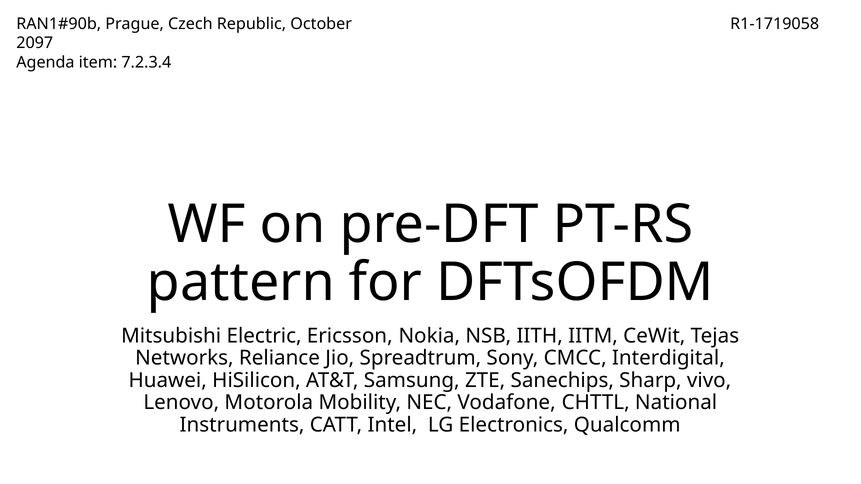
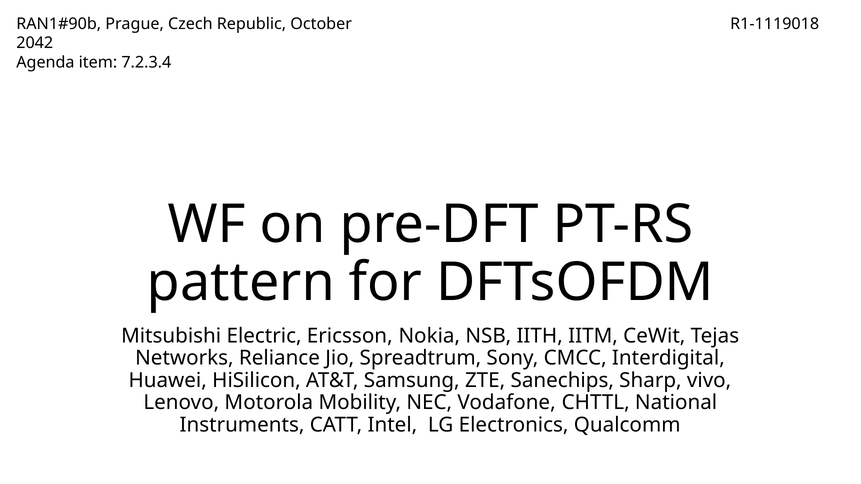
R1-1719058: R1-1719058 -> R1-1119018 (775, 24)
2097: 2097 -> 2042 (35, 43)
